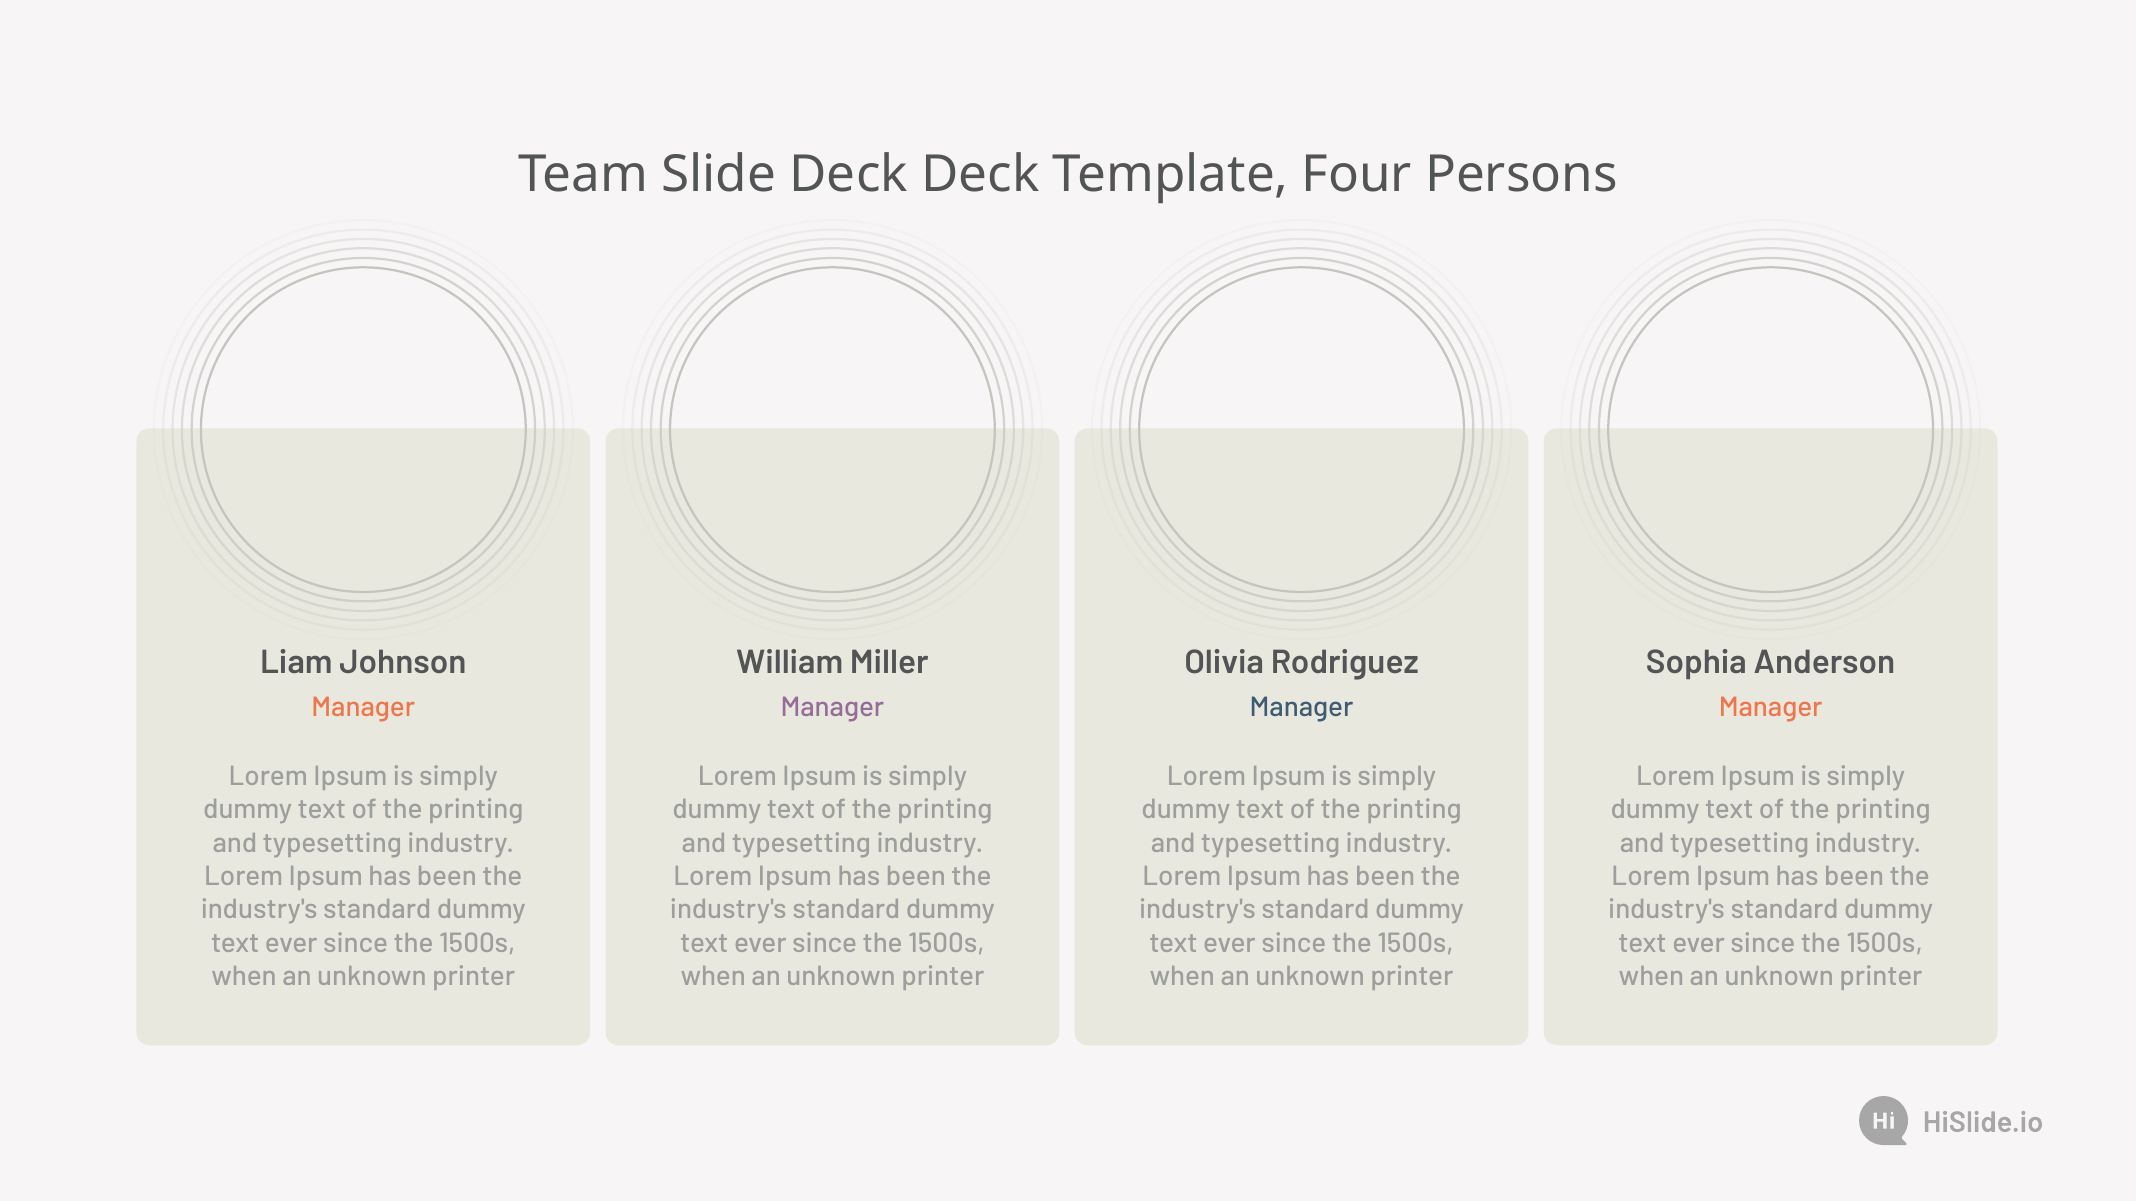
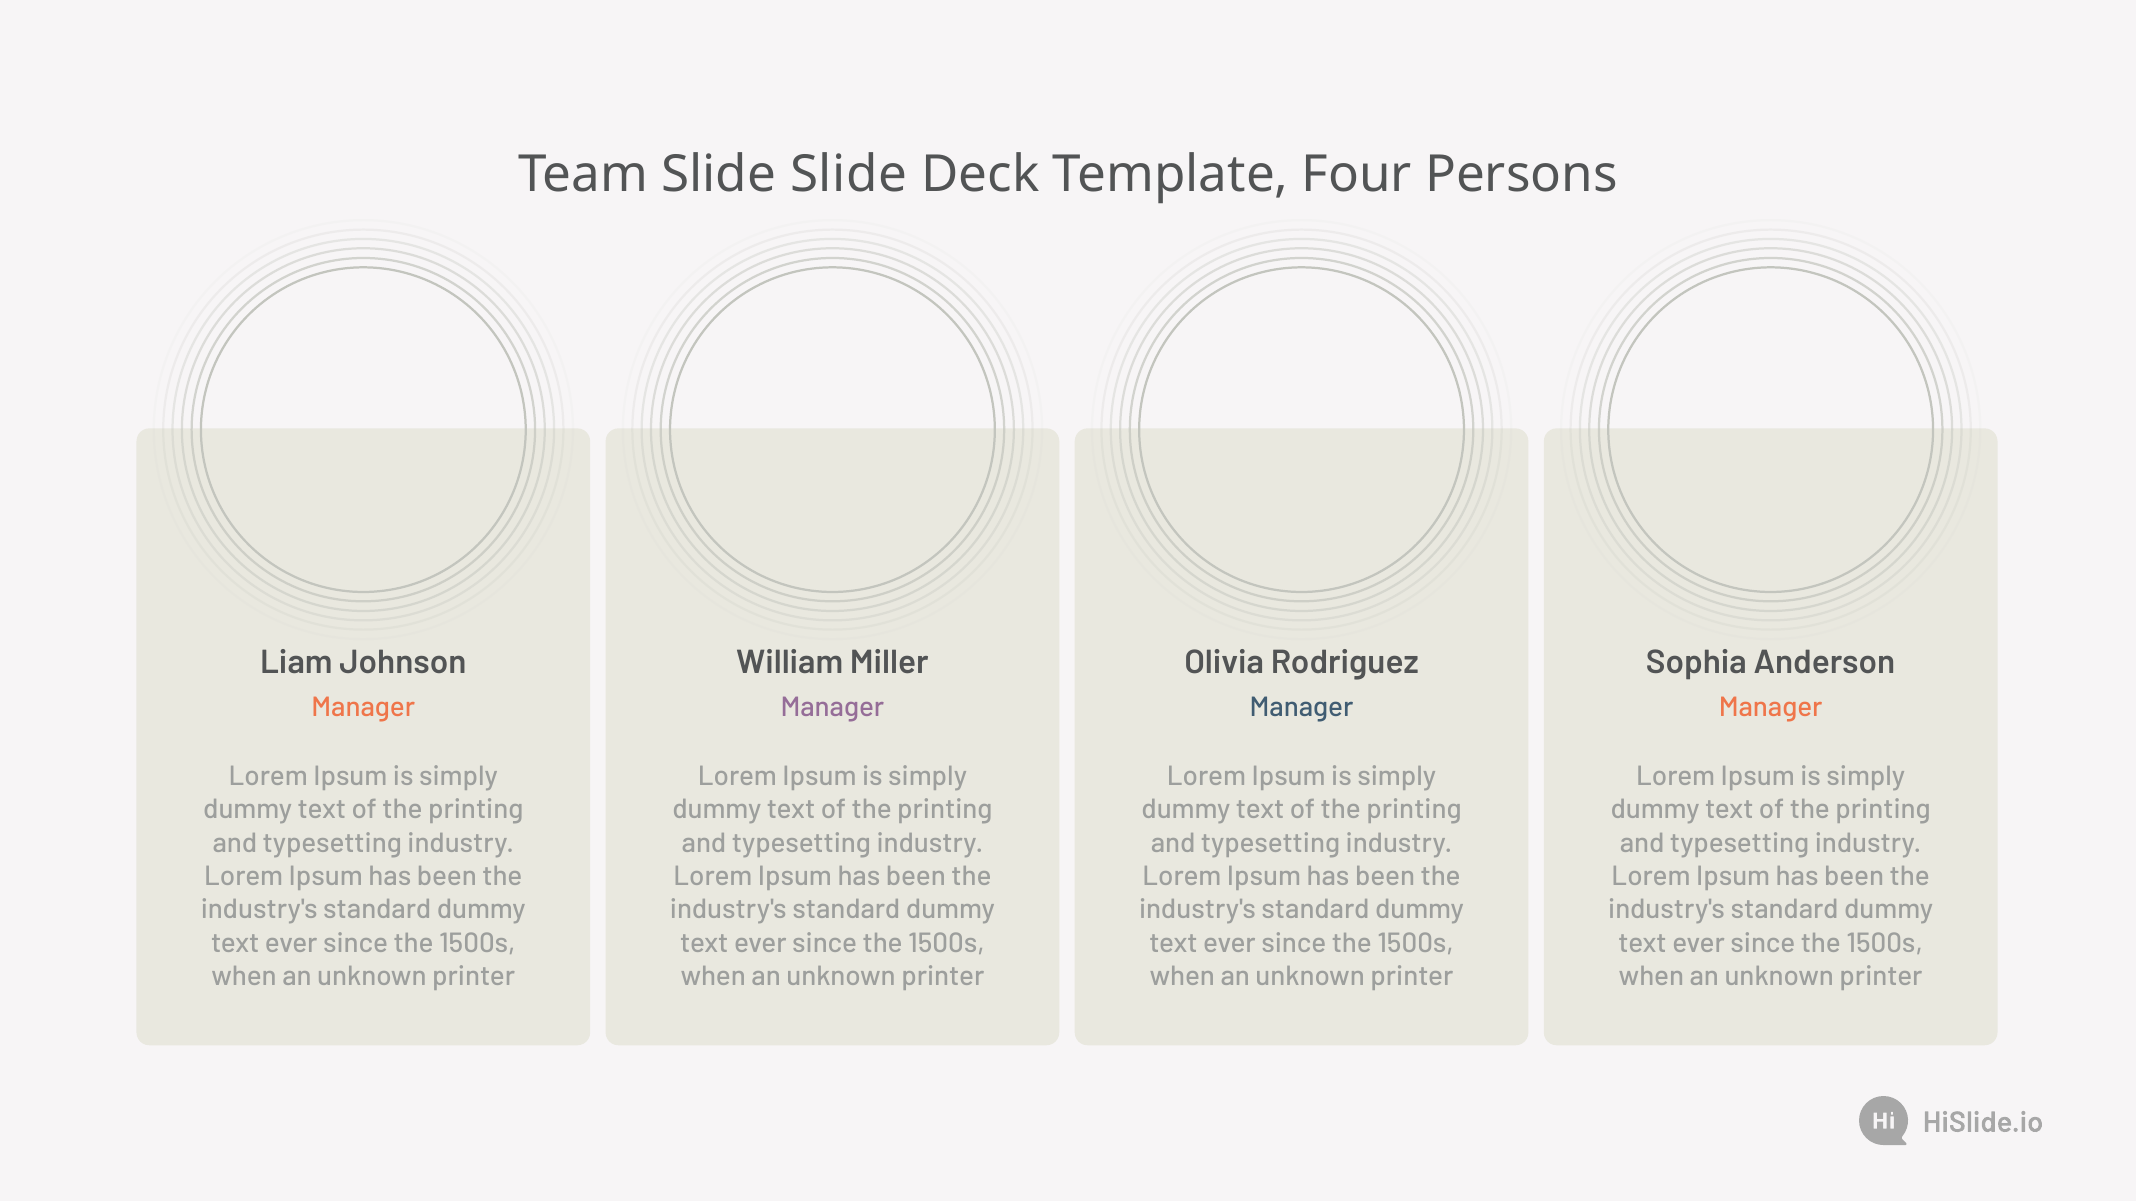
Slide Deck: Deck -> Slide (849, 175)
